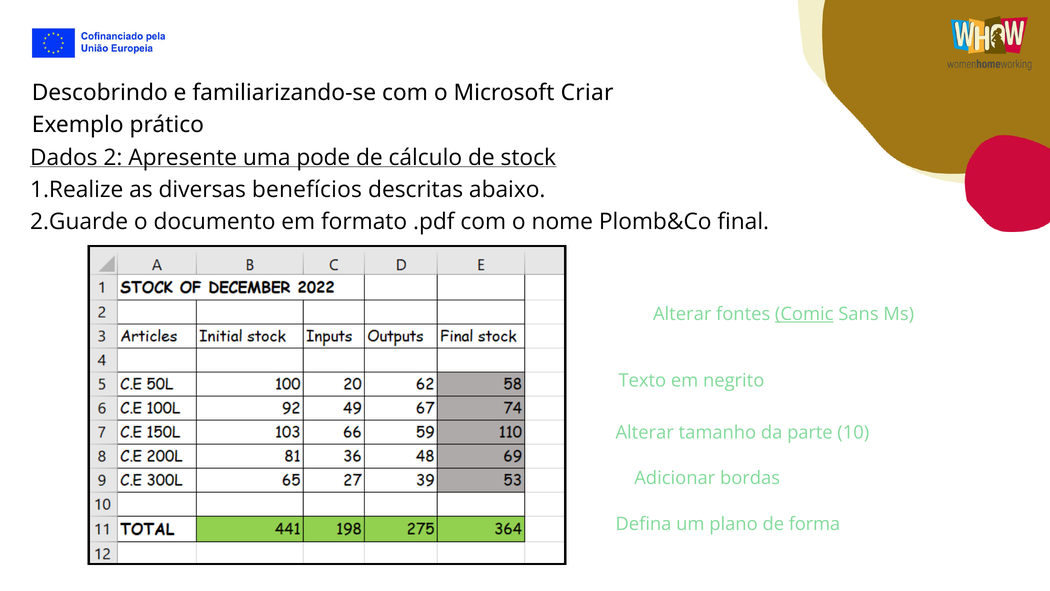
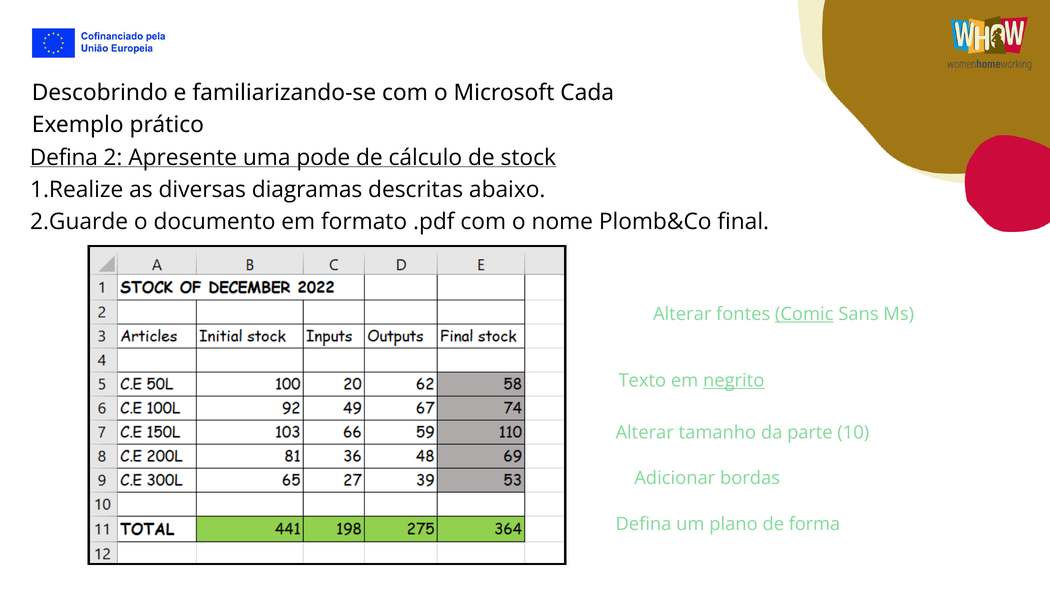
Criar: Criar -> Cada (587, 93)
Dados: Dados -> Defina (64, 158)
benefícios: benefícios -> diagramas (307, 190)
negrito underline: none -> present (734, 380)
